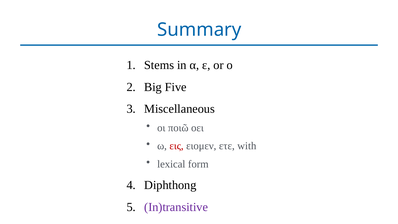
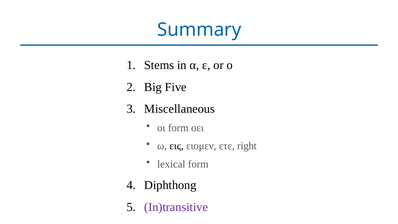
οι ποιῶ: ποιῶ -> form (178, 128)
εις colour: red -> black (177, 146)
with: with -> right (247, 146)
